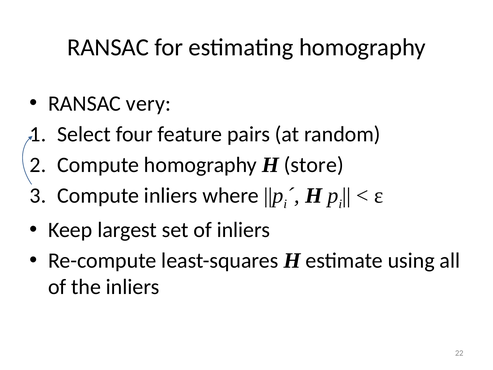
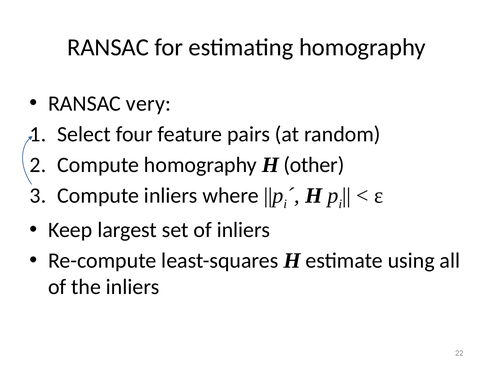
store: store -> other (314, 165)
